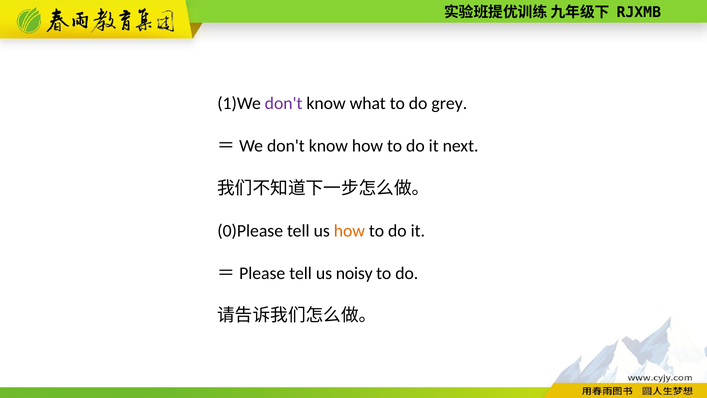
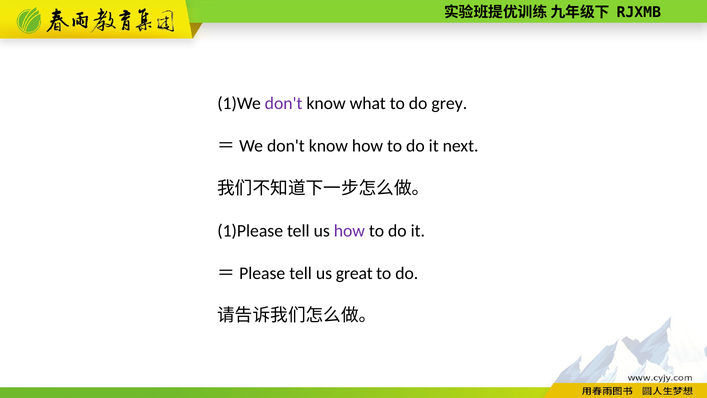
0)Please: 0)Please -> 1)Please (250, 231)
how colour: orange -> purple (349, 231)
noisy: noisy -> great (354, 273)
